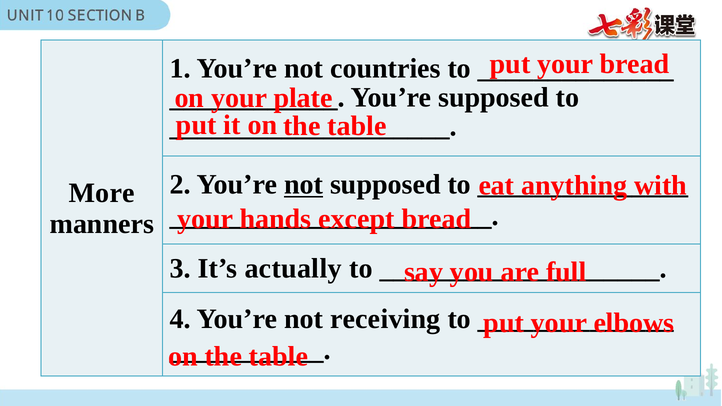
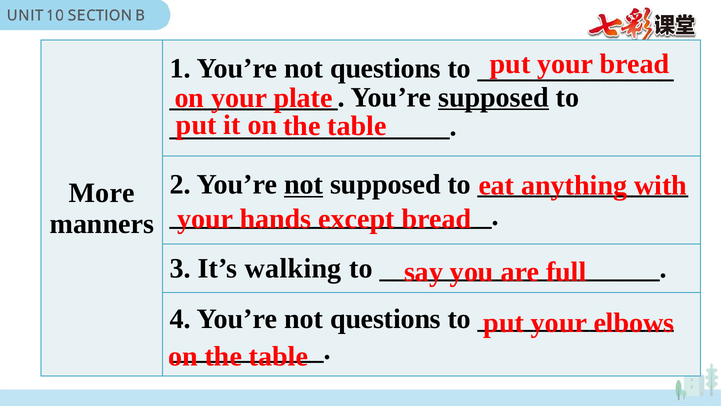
1 You’re not countries: countries -> questions (385, 68)
supposed underline: none -> present (494, 97)
actually: actually -> walking (293, 269)
4 You’re not receiving: receiving -> questions (385, 319)
